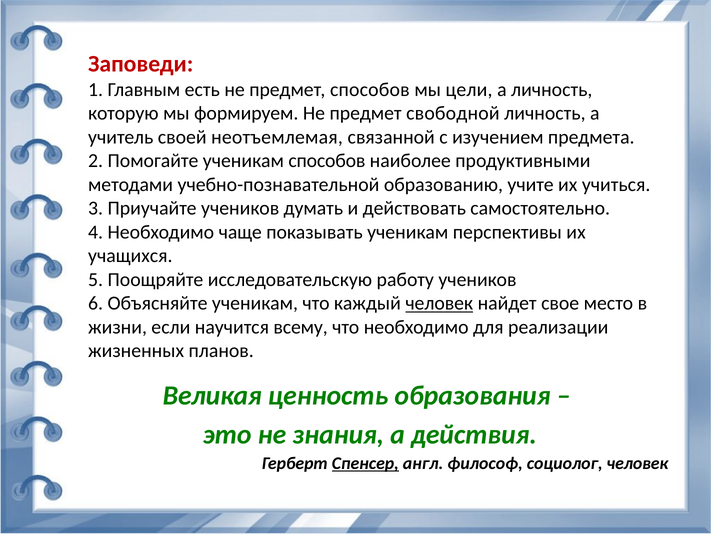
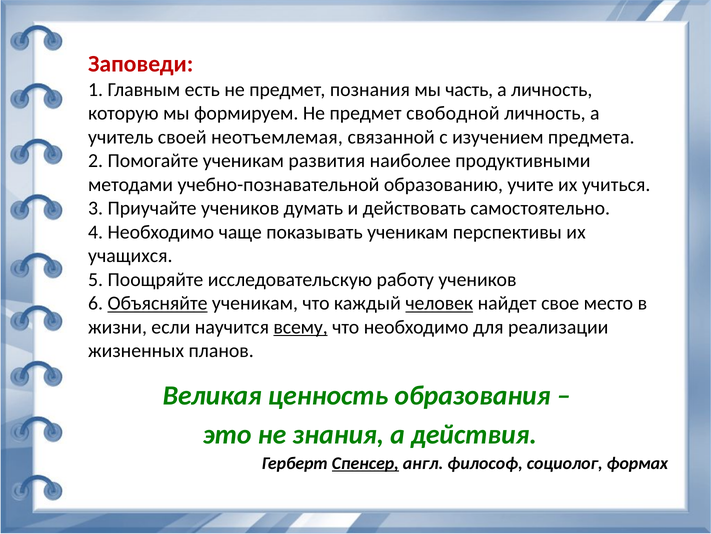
предмет способов: способов -> познания (370, 90)
цели: цели -> часть (469, 90)
ученикам способов: способов -> развития (327, 161)
Объясняйте underline: none -> present (157, 303)
всему underline: none -> present (301, 327)
социолог человек: человек -> формах (637, 463)
